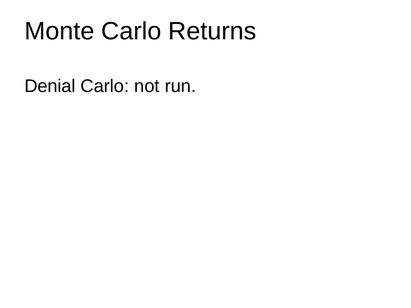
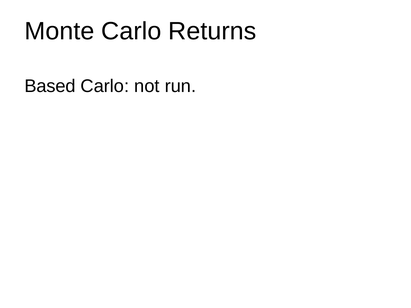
Denial: Denial -> Based (50, 86)
